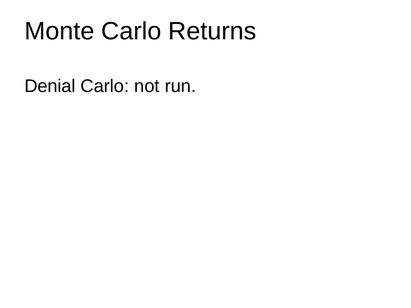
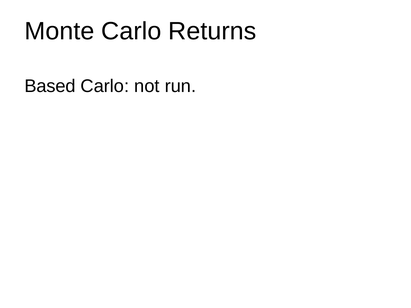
Denial: Denial -> Based (50, 86)
